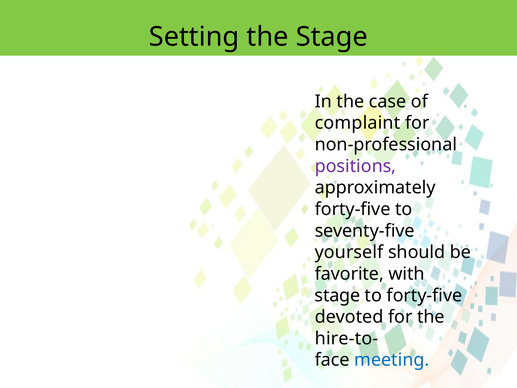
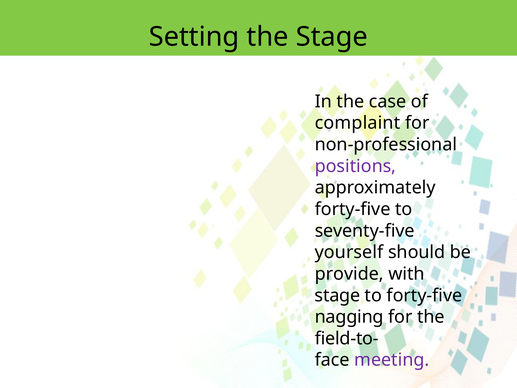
favorite: favorite -> provide (349, 274)
devoted: devoted -> nagging (349, 317)
hire-to-: hire-to- -> field-to- (347, 338)
meeting colour: blue -> purple (392, 360)
